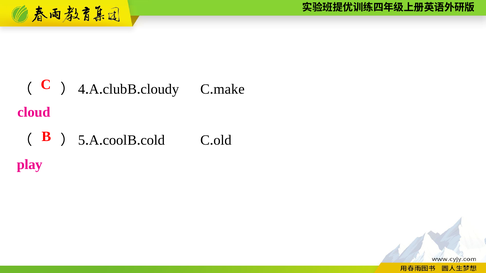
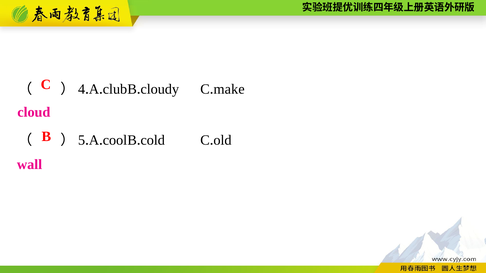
play: play -> wall (30, 165)
